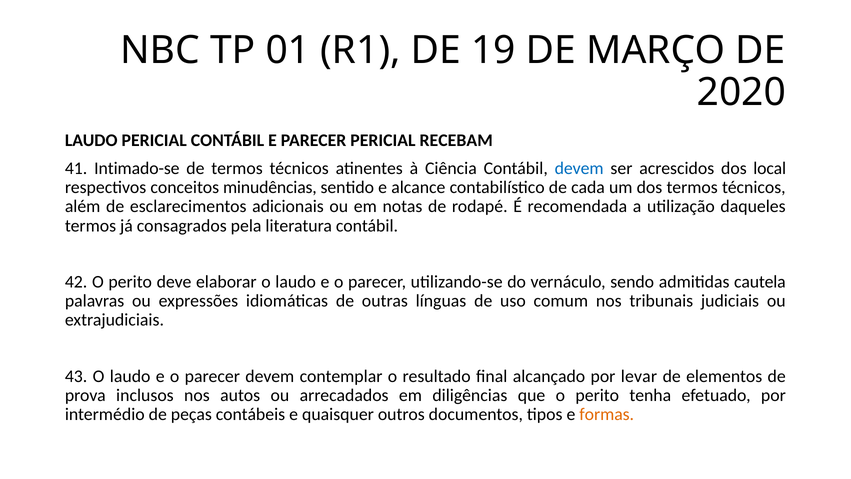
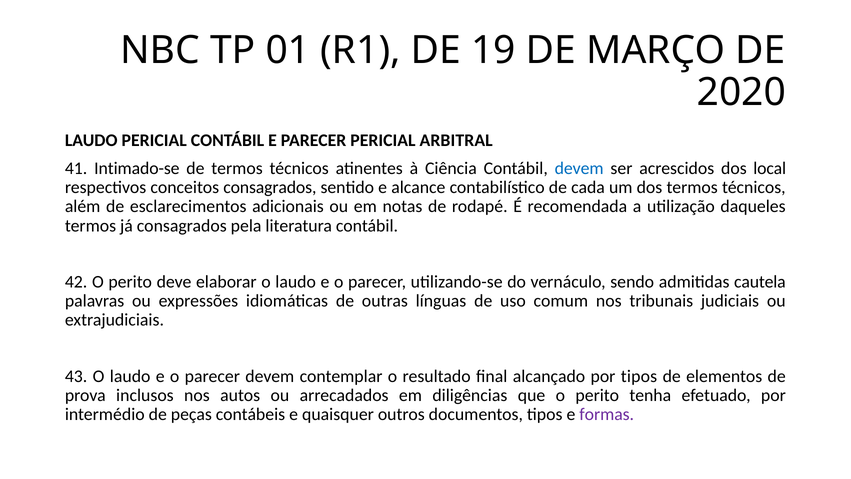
RECEBAM: RECEBAM -> ARBITRAL (456, 140)
conceitos minudências: minudências -> consagrados (270, 187)
por levar: levar -> tipos (639, 376)
formas colour: orange -> purple (607, 414)
